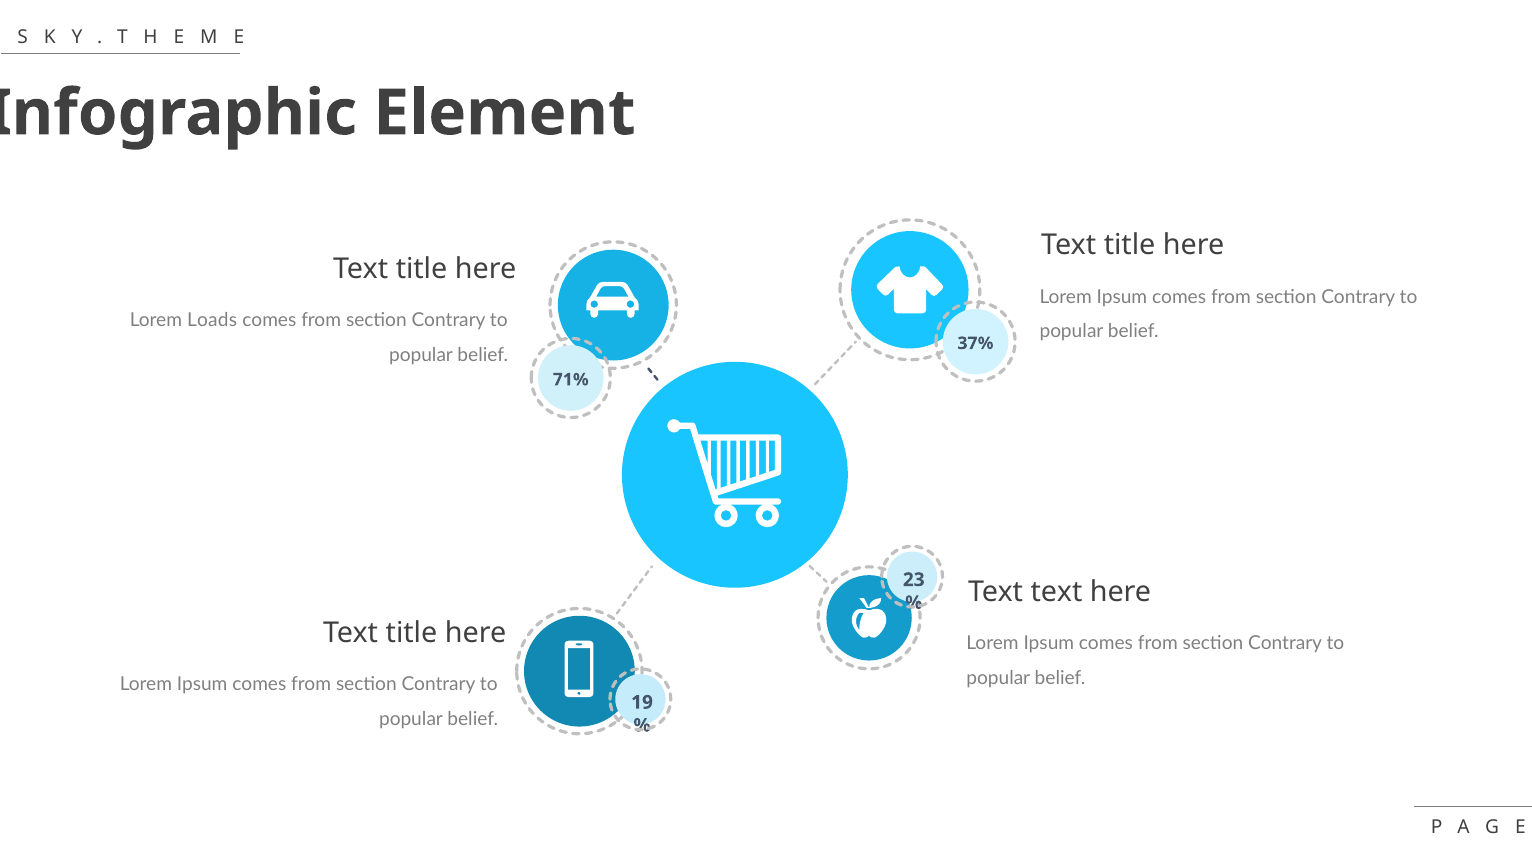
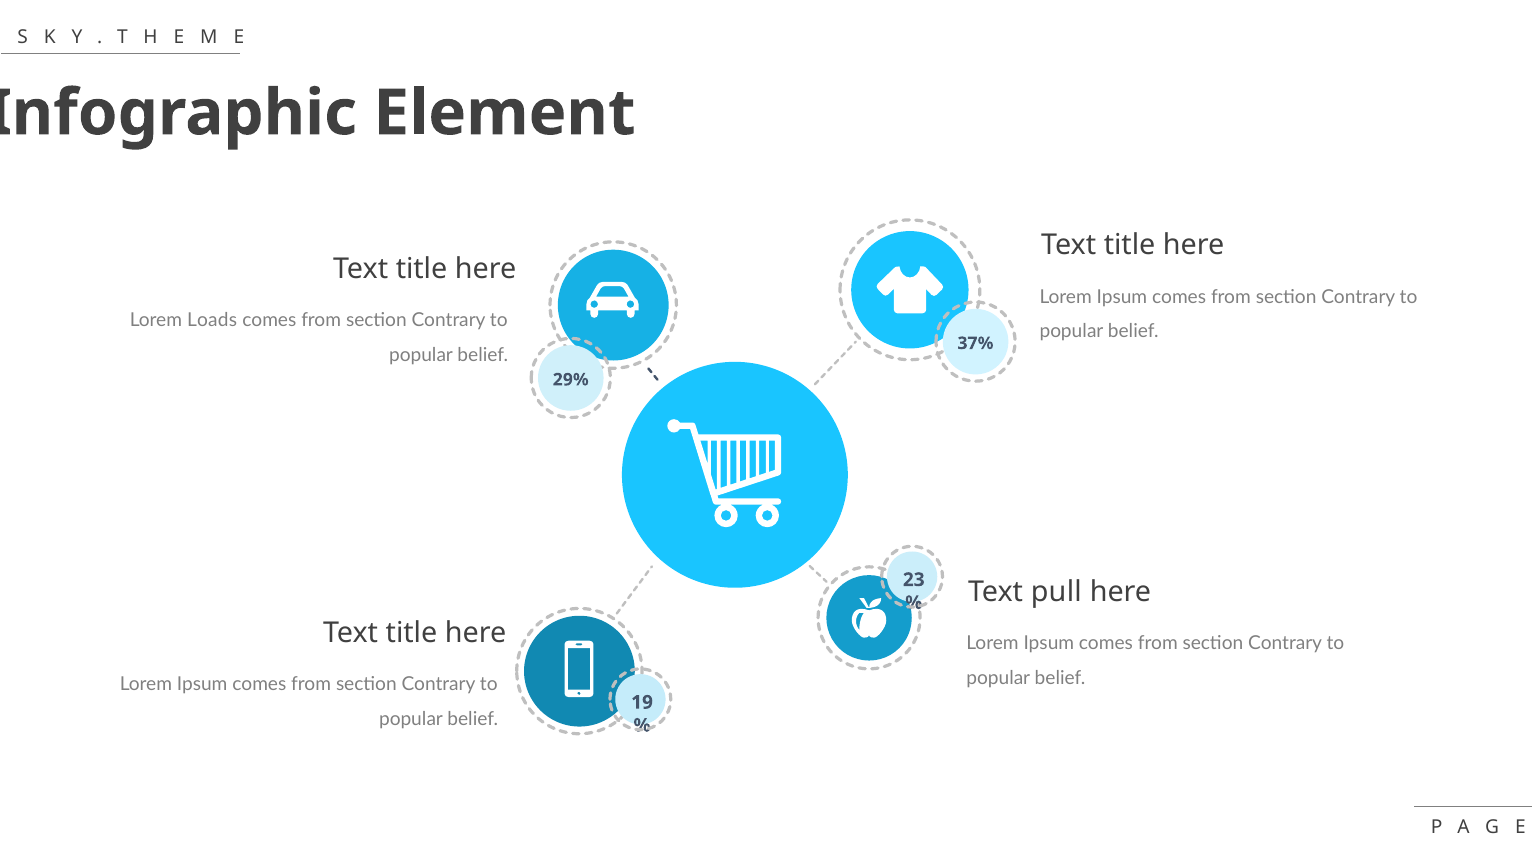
71%: 71% -> 29% (571, 380)
Text text: text -> pull (1056, 592)
